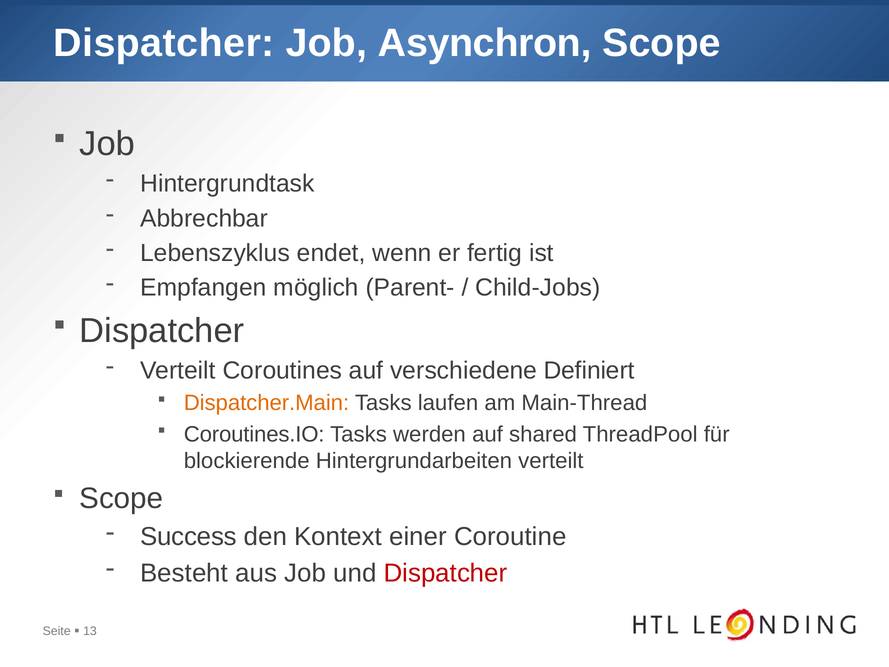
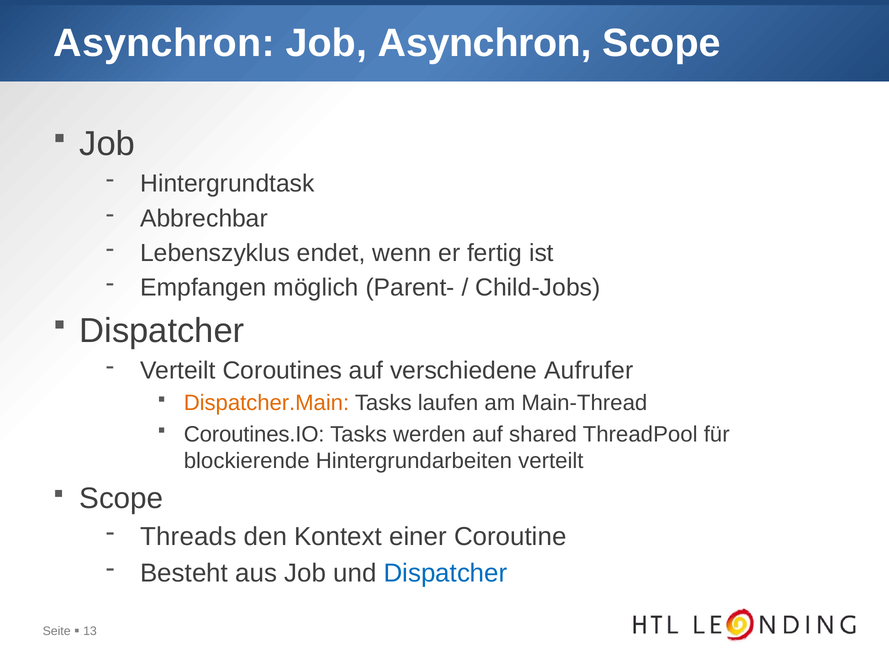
Dispatcher: Dispatcher -> Asynchron (164, 43)
Definiert: Definiert -> Aufrufer (589, 370)
Success: Success -> Threads (188, 536)
Dispatcher colour: red -> blue (446, 573)
